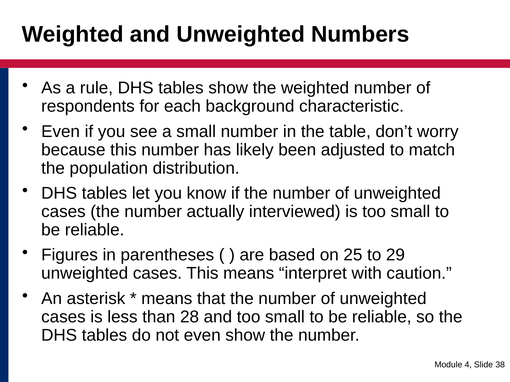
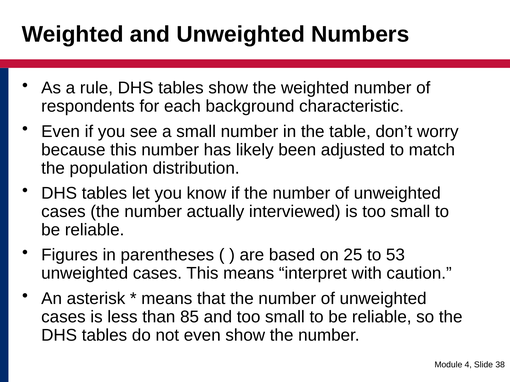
29: 29 -> 53 (395, 255)
28: 28 -> 85 (190, 317)
